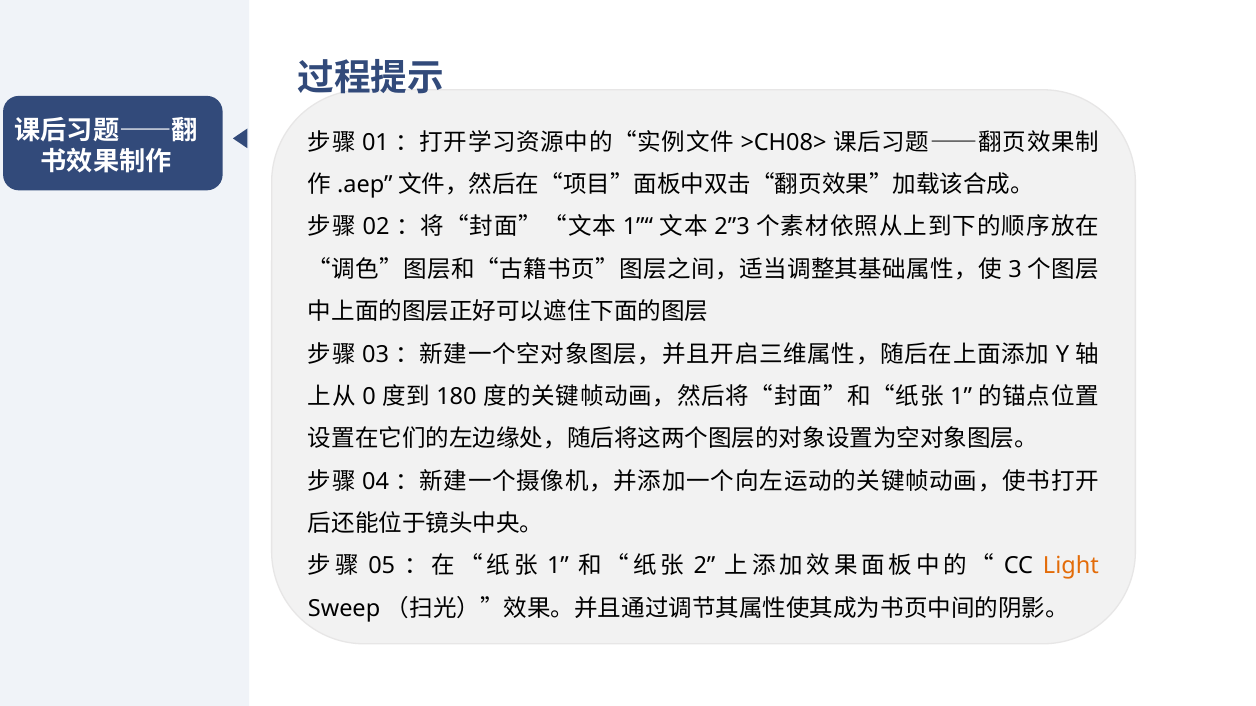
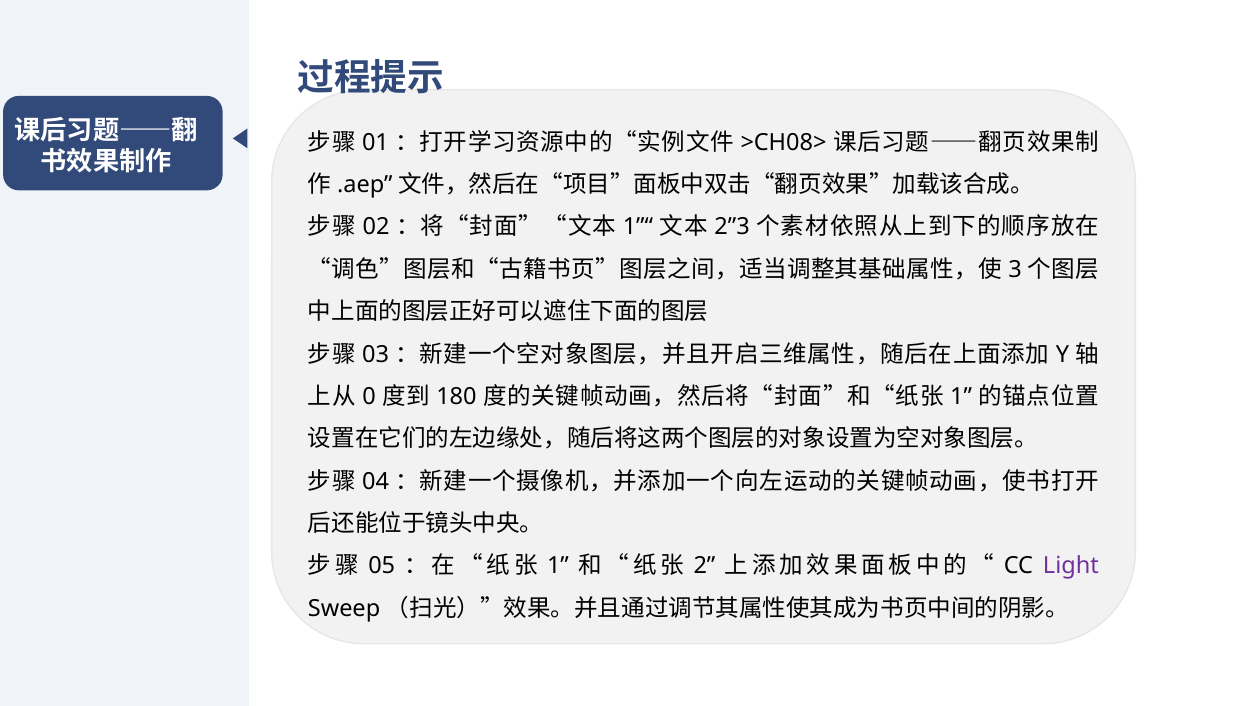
Light colour: orange -> purple (1071, 566)
